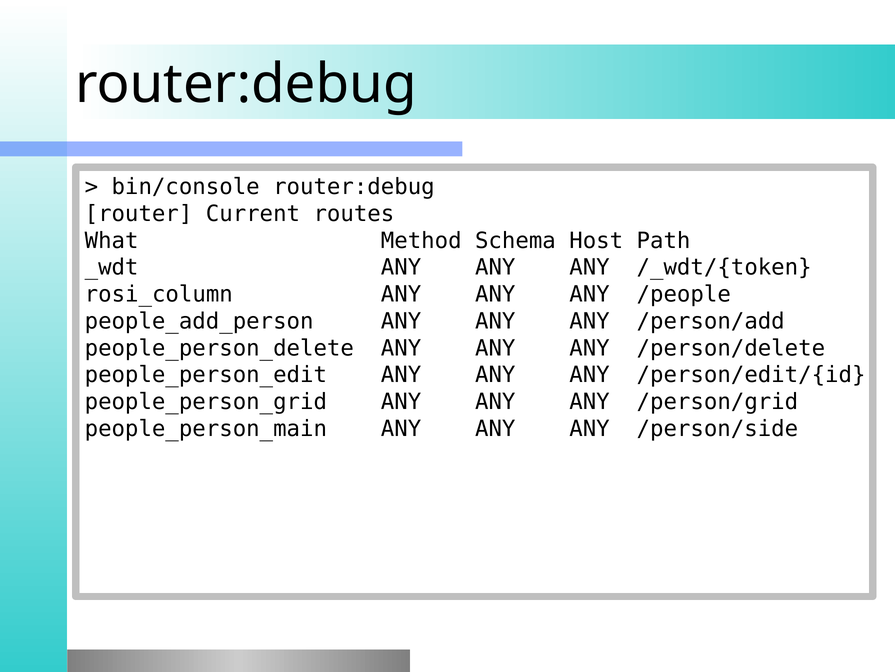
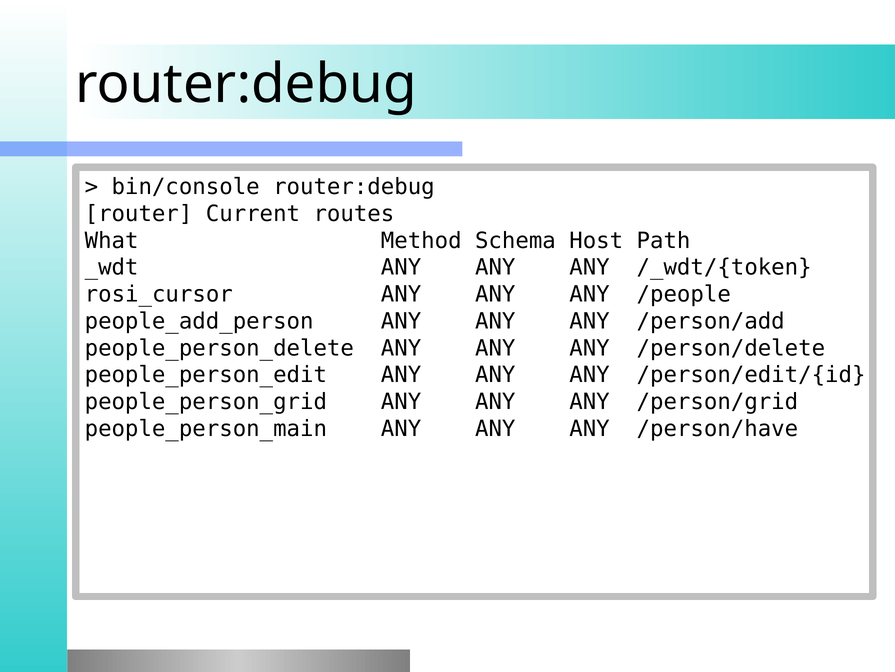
rosi_column: rosi_column -> rosi_cursor (159, 294)
/person/side: /person/side -> /person/have (717, 428)
